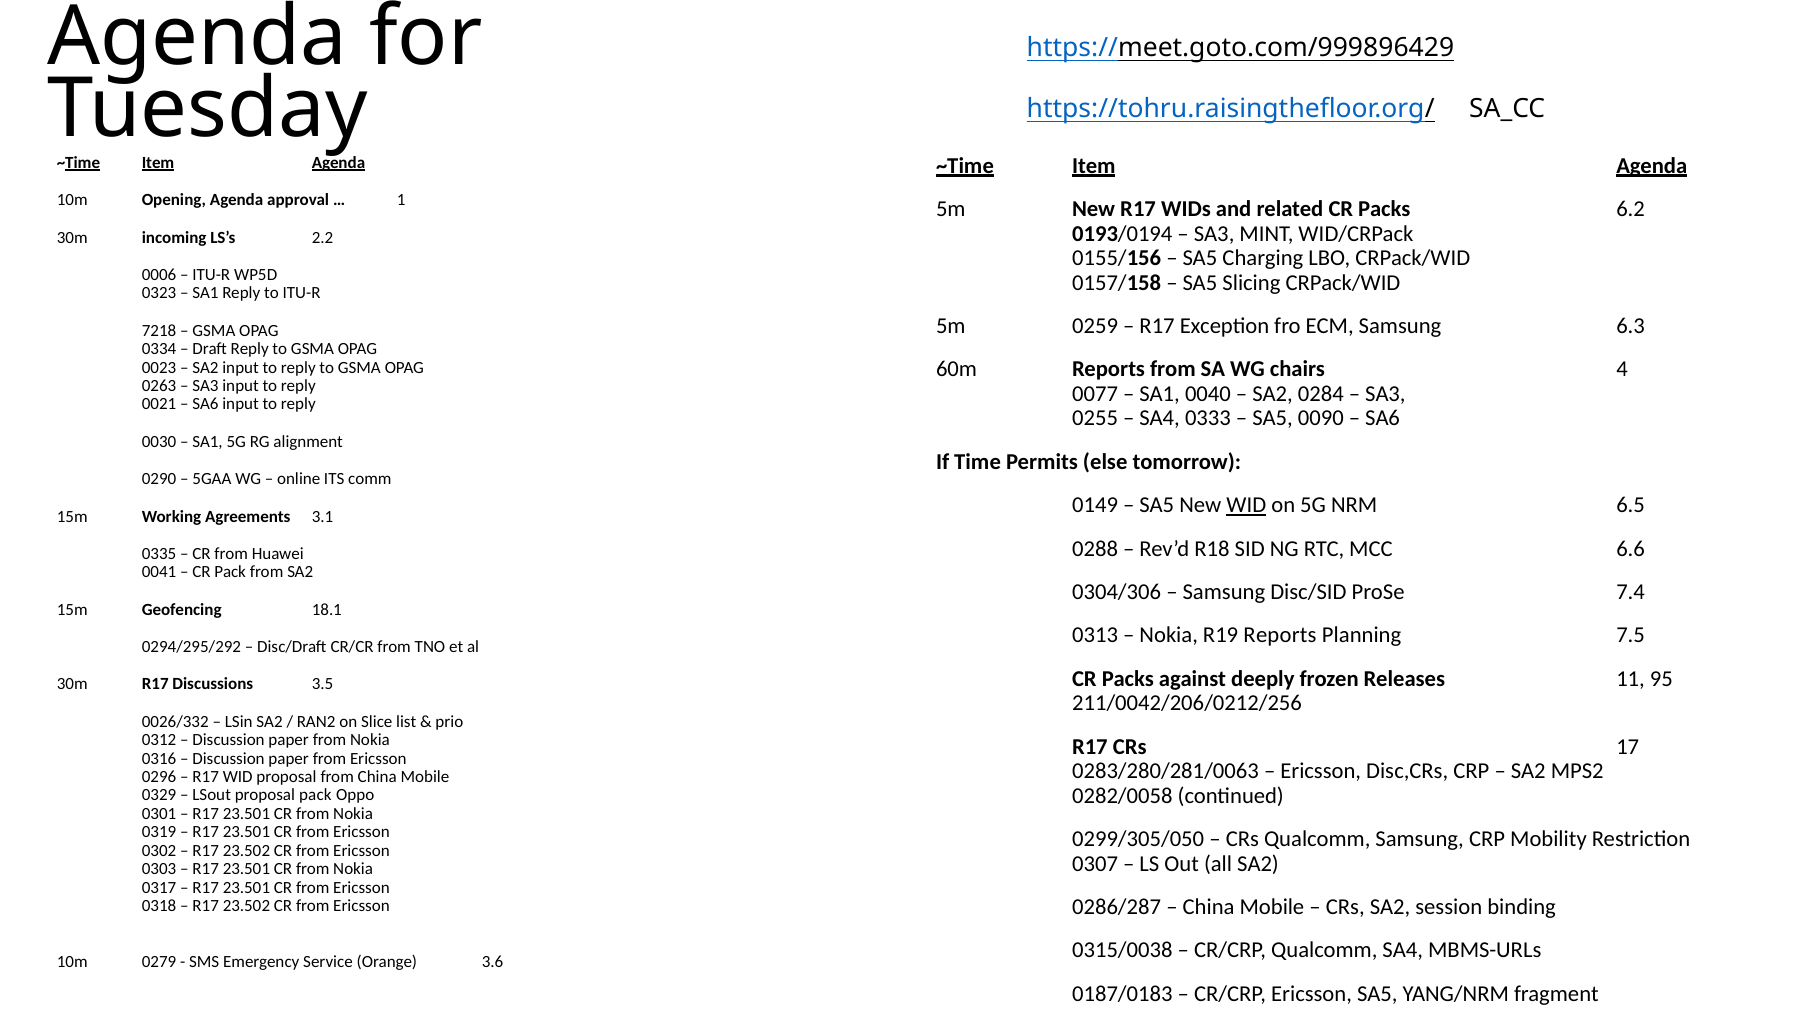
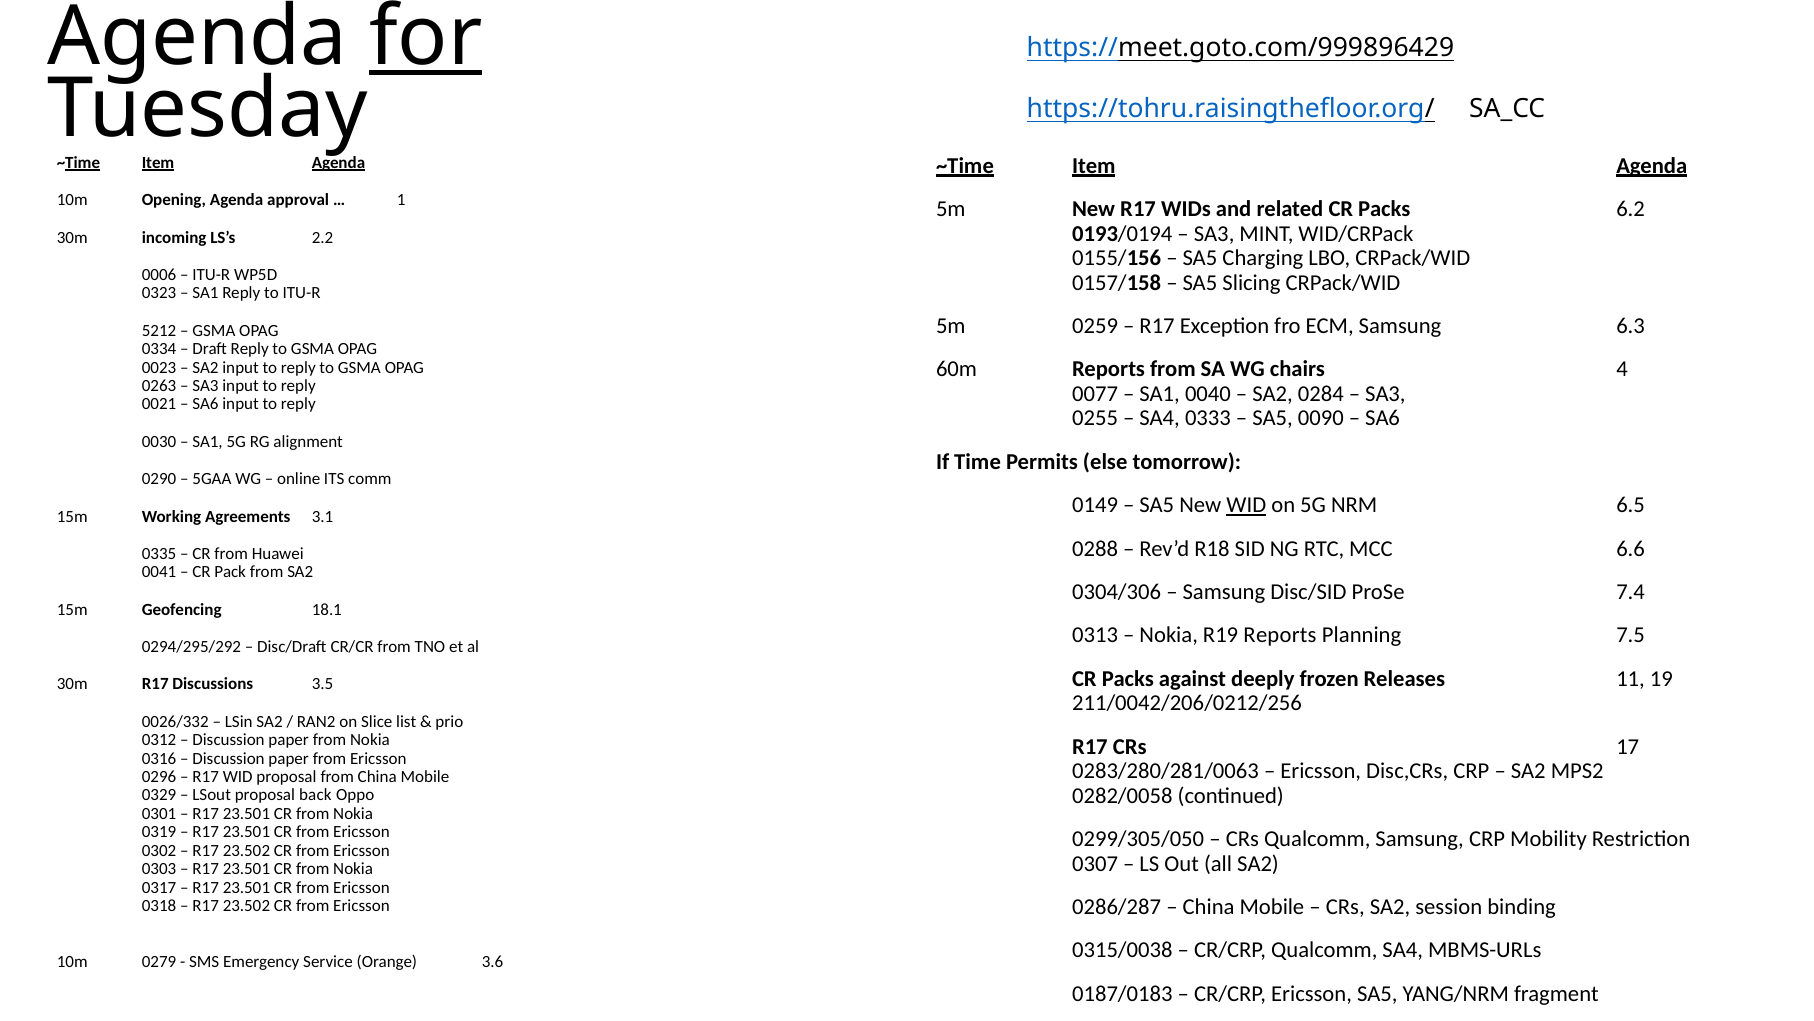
for underline: none -> present (426, 37)
7218: 7218 -> 5212 (159, 330)
95: 95 -> 19 (1661, 678)
proposal pack: pack -> back (315, 795)
